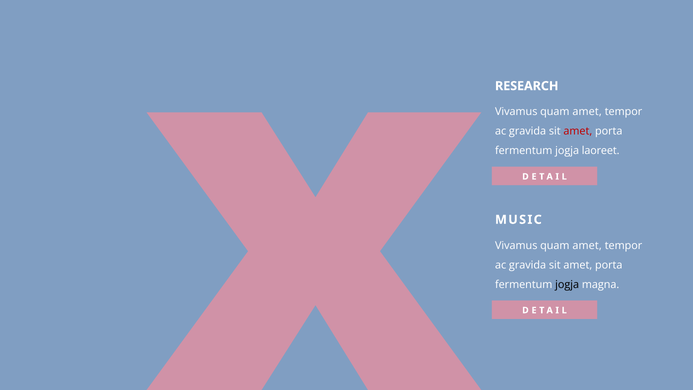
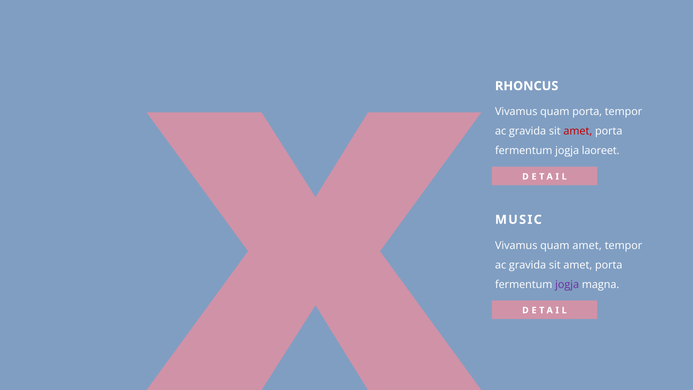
RESEARCH: RESEARCH -> RHONCUS (527, 86)
amet: amet -> porta (587, 112)
jogja colour: black -> purple (567, 284)
